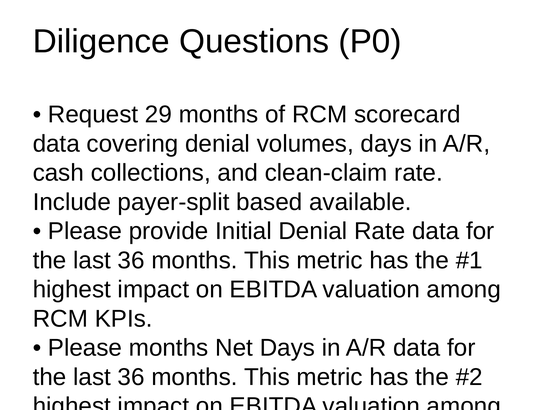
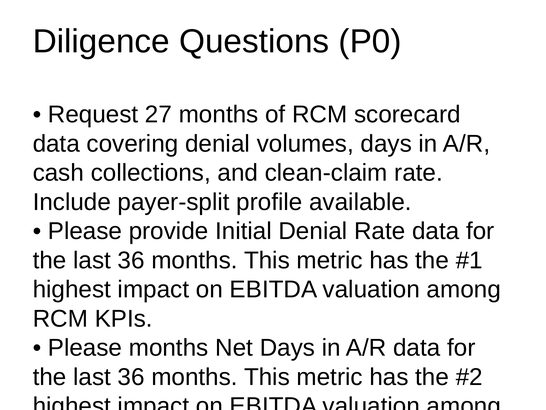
29: 29 -> 27 (159, 114)
based: based -> profile (269, 202)
